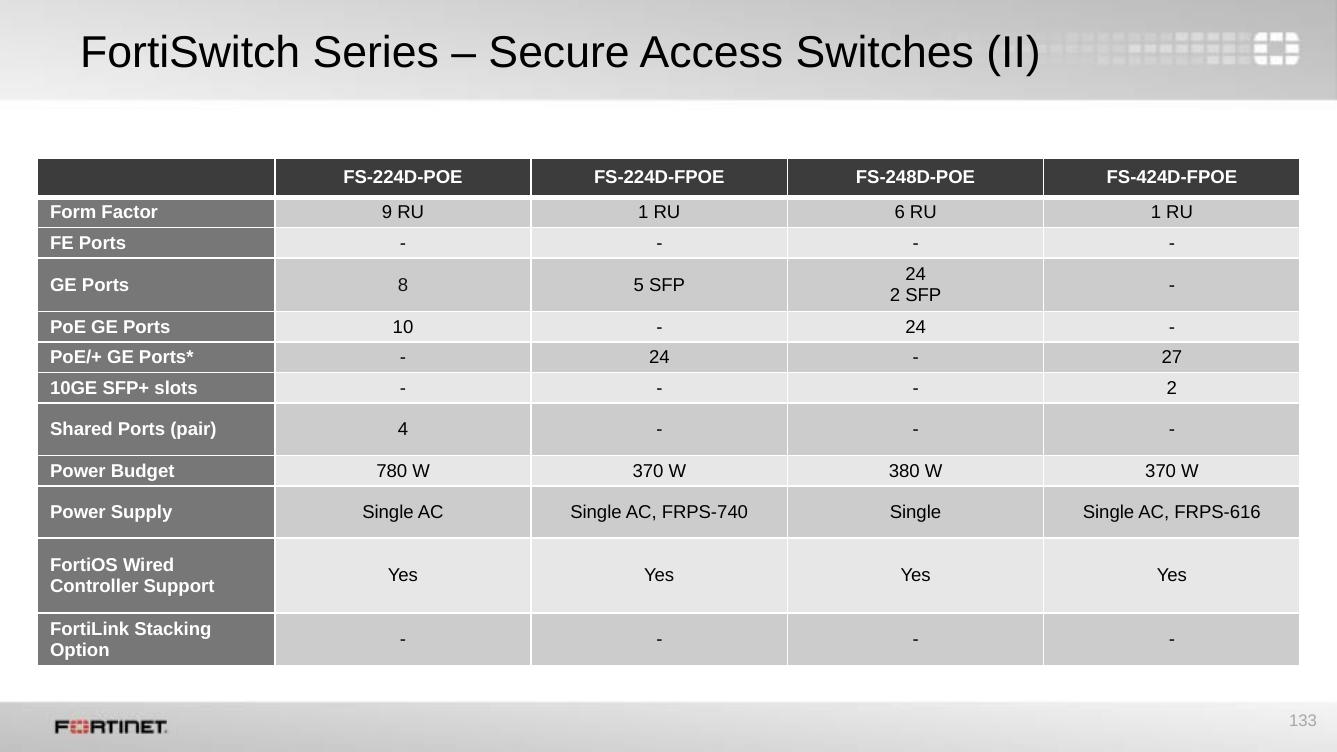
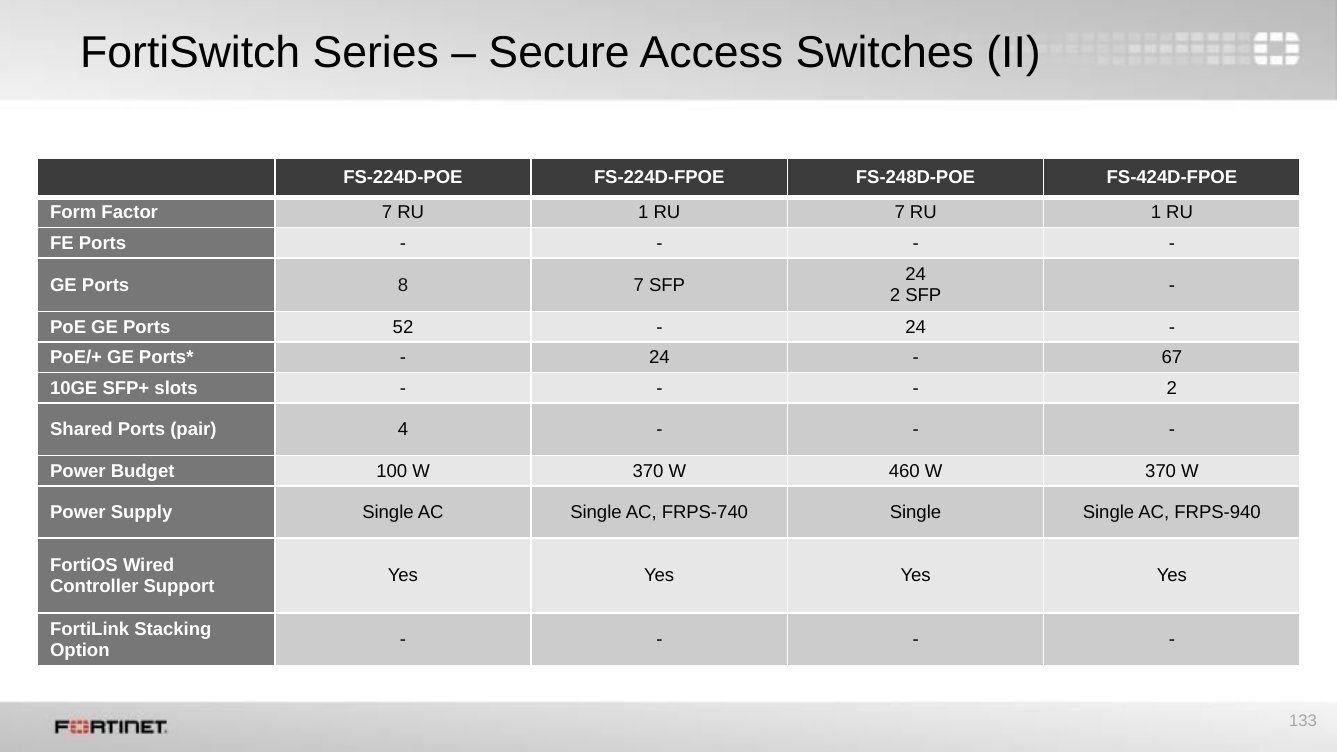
Factor 9: 9 -> 7 (387, 213)
RU 6: 6 -> 7 (900, 213)
8 5: 5 -> 7 (639, 285)
10: 10 -> 52 (403, 327)
27: 27 -> 67 (1172, 358)
780: 780 -> 100 (392, 471)
380: 380 -> 460 (904, 471)
FRPS-616: FRPS-616 -> FRPS-940 (1218, 512)
